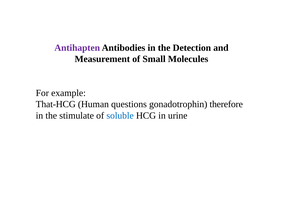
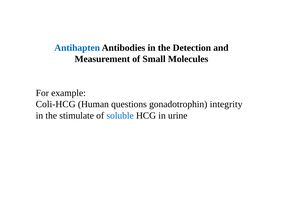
Antihapten colour: purple -> blue (77, 48)
That-HCG: That-HCG -> Coli-HCG (56, 104)
therefore: therefore -> integrity (226, 104)
